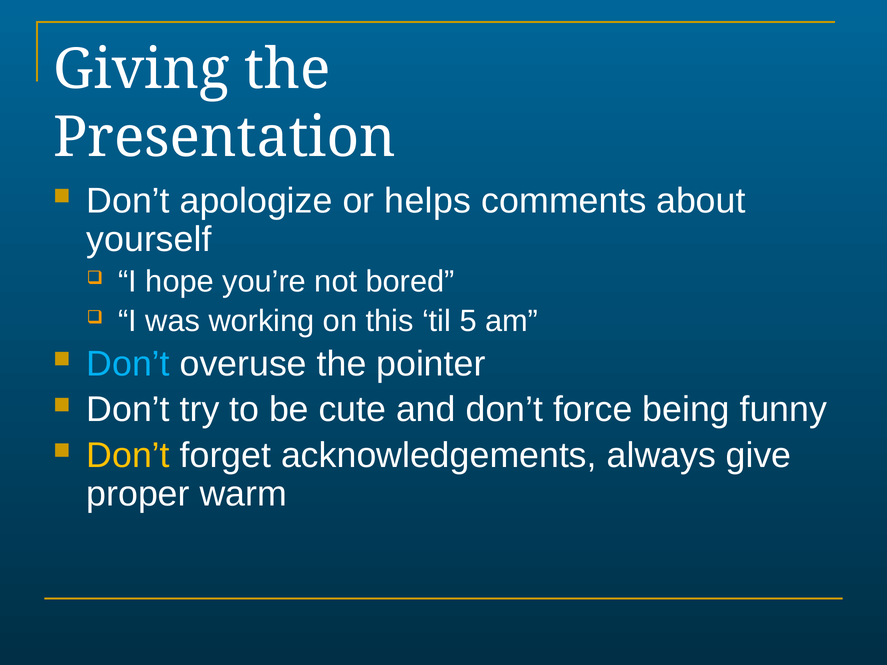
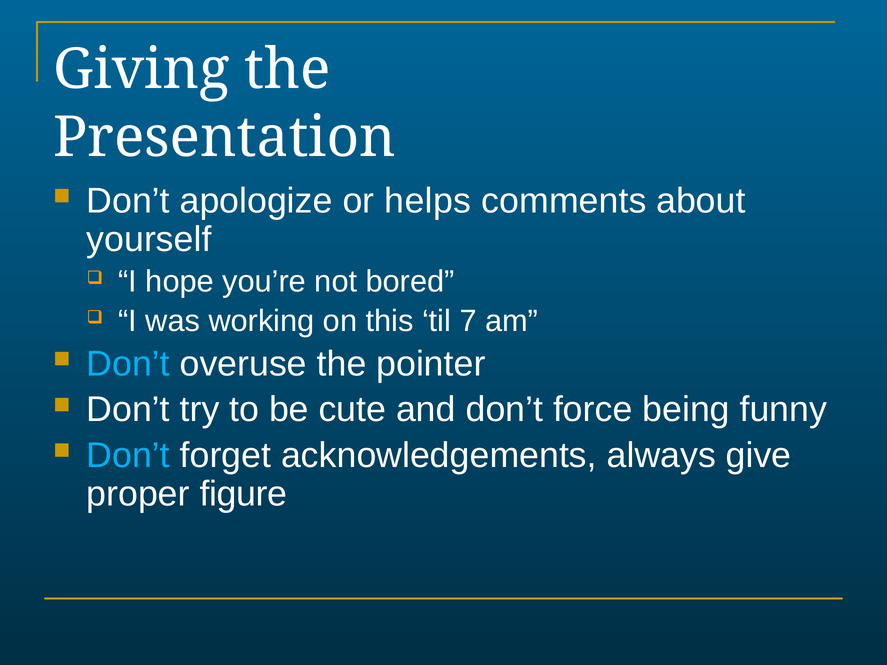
5: 5 -> 7 (468, 321)
Don’t colour: yellow -> light blue (128, 456)
warm: warm -> figure (243, 494)
